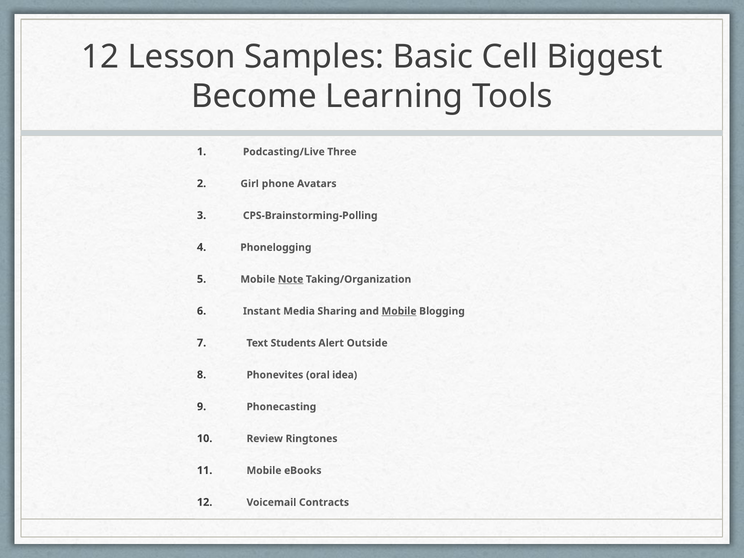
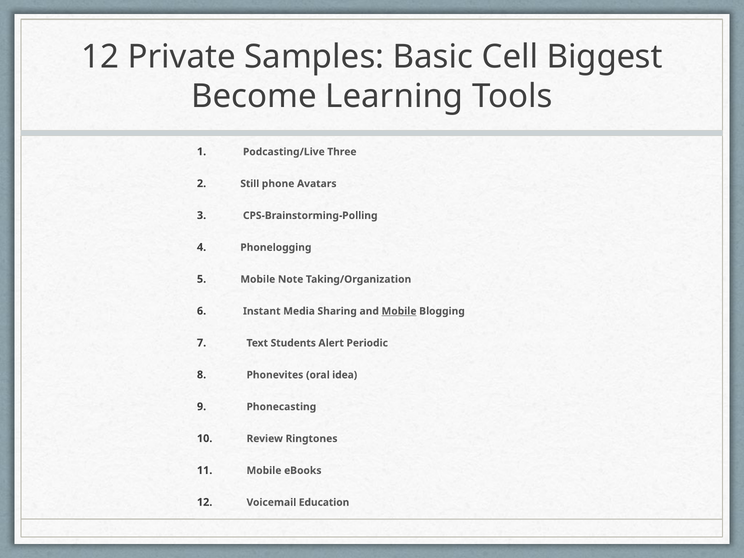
Lesson: Lesson -> Private (182, 57)
Girl: Girl -> Still (250, 184)
Note underline: present -> none (291, 279)
Outside: Outside -> Periodic (367, 343)
Contracts: Contracts -> Education (324, 502)
